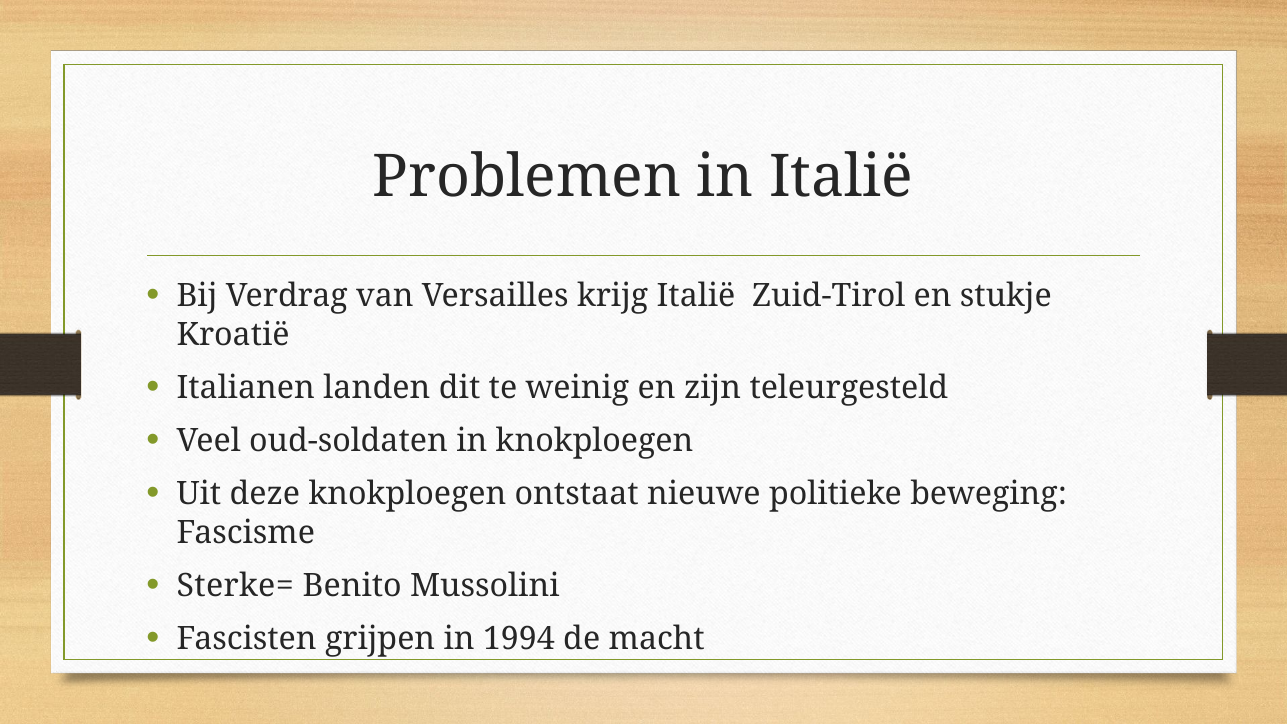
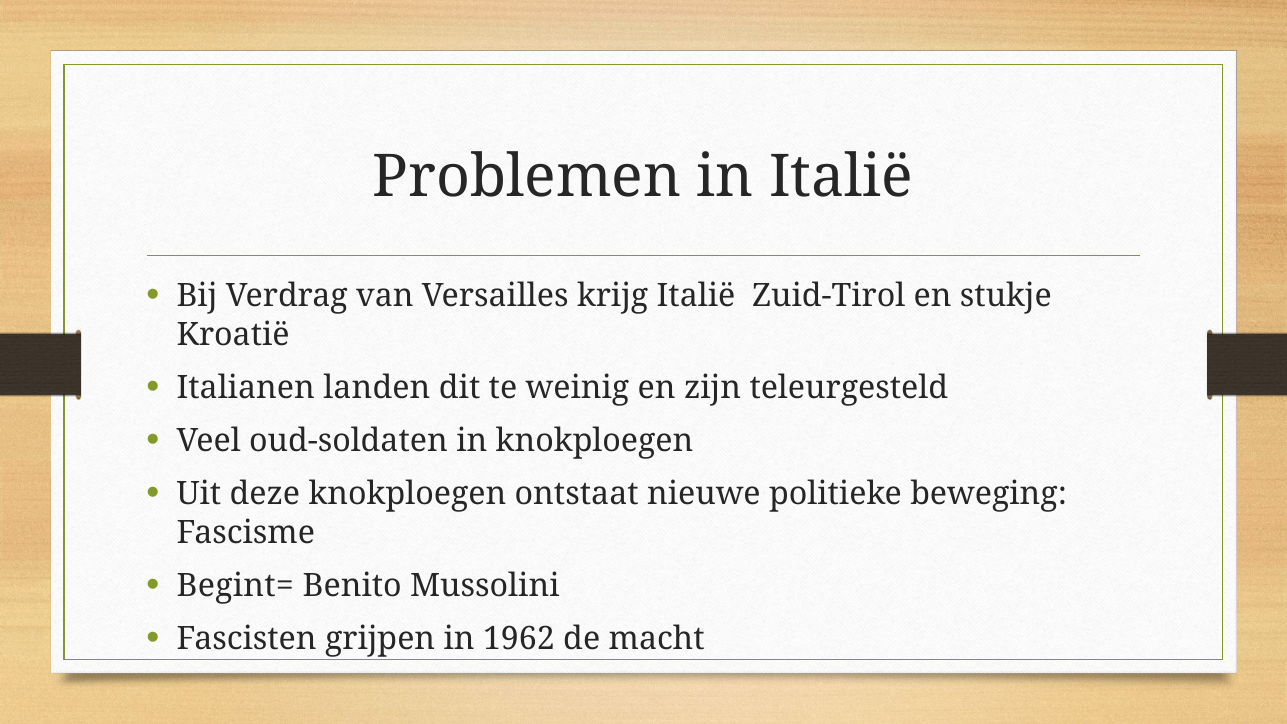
Sterke=: Sterke= -> Begint= (235, 586)
1994: 1994 -> 1962 (519, 639)
